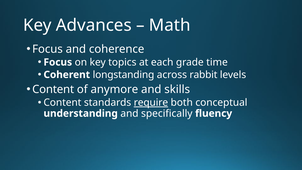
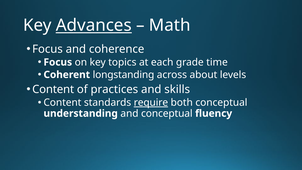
Advances underline: none -> present (94, 25)
rabbit: rabbit -> about (203, 75)
anymore: anymore -> practices (114, 89)
and specifically: specifically -> conceptual (167, 113)
